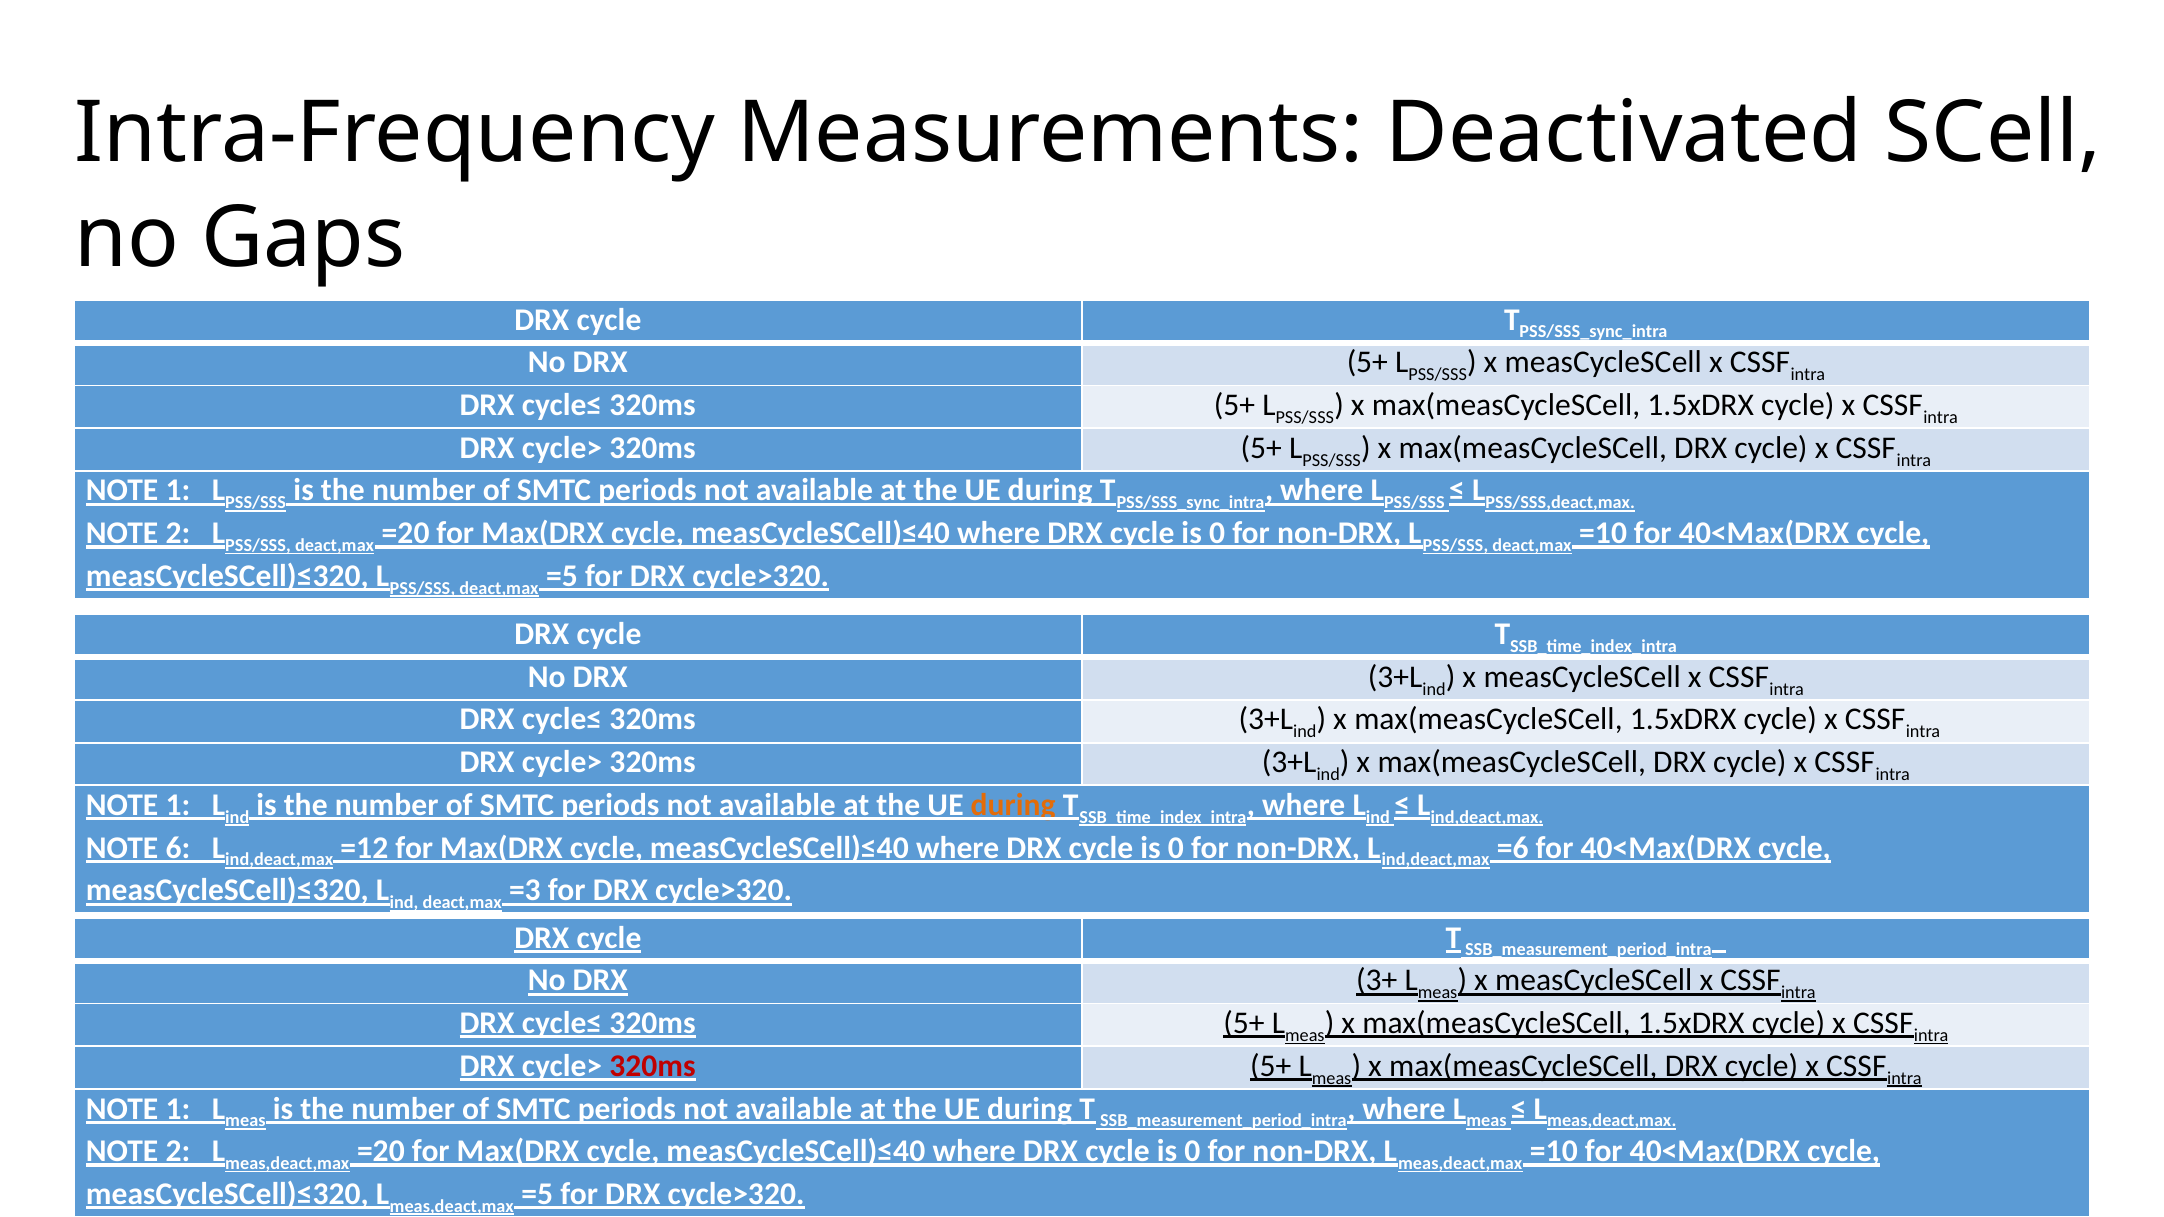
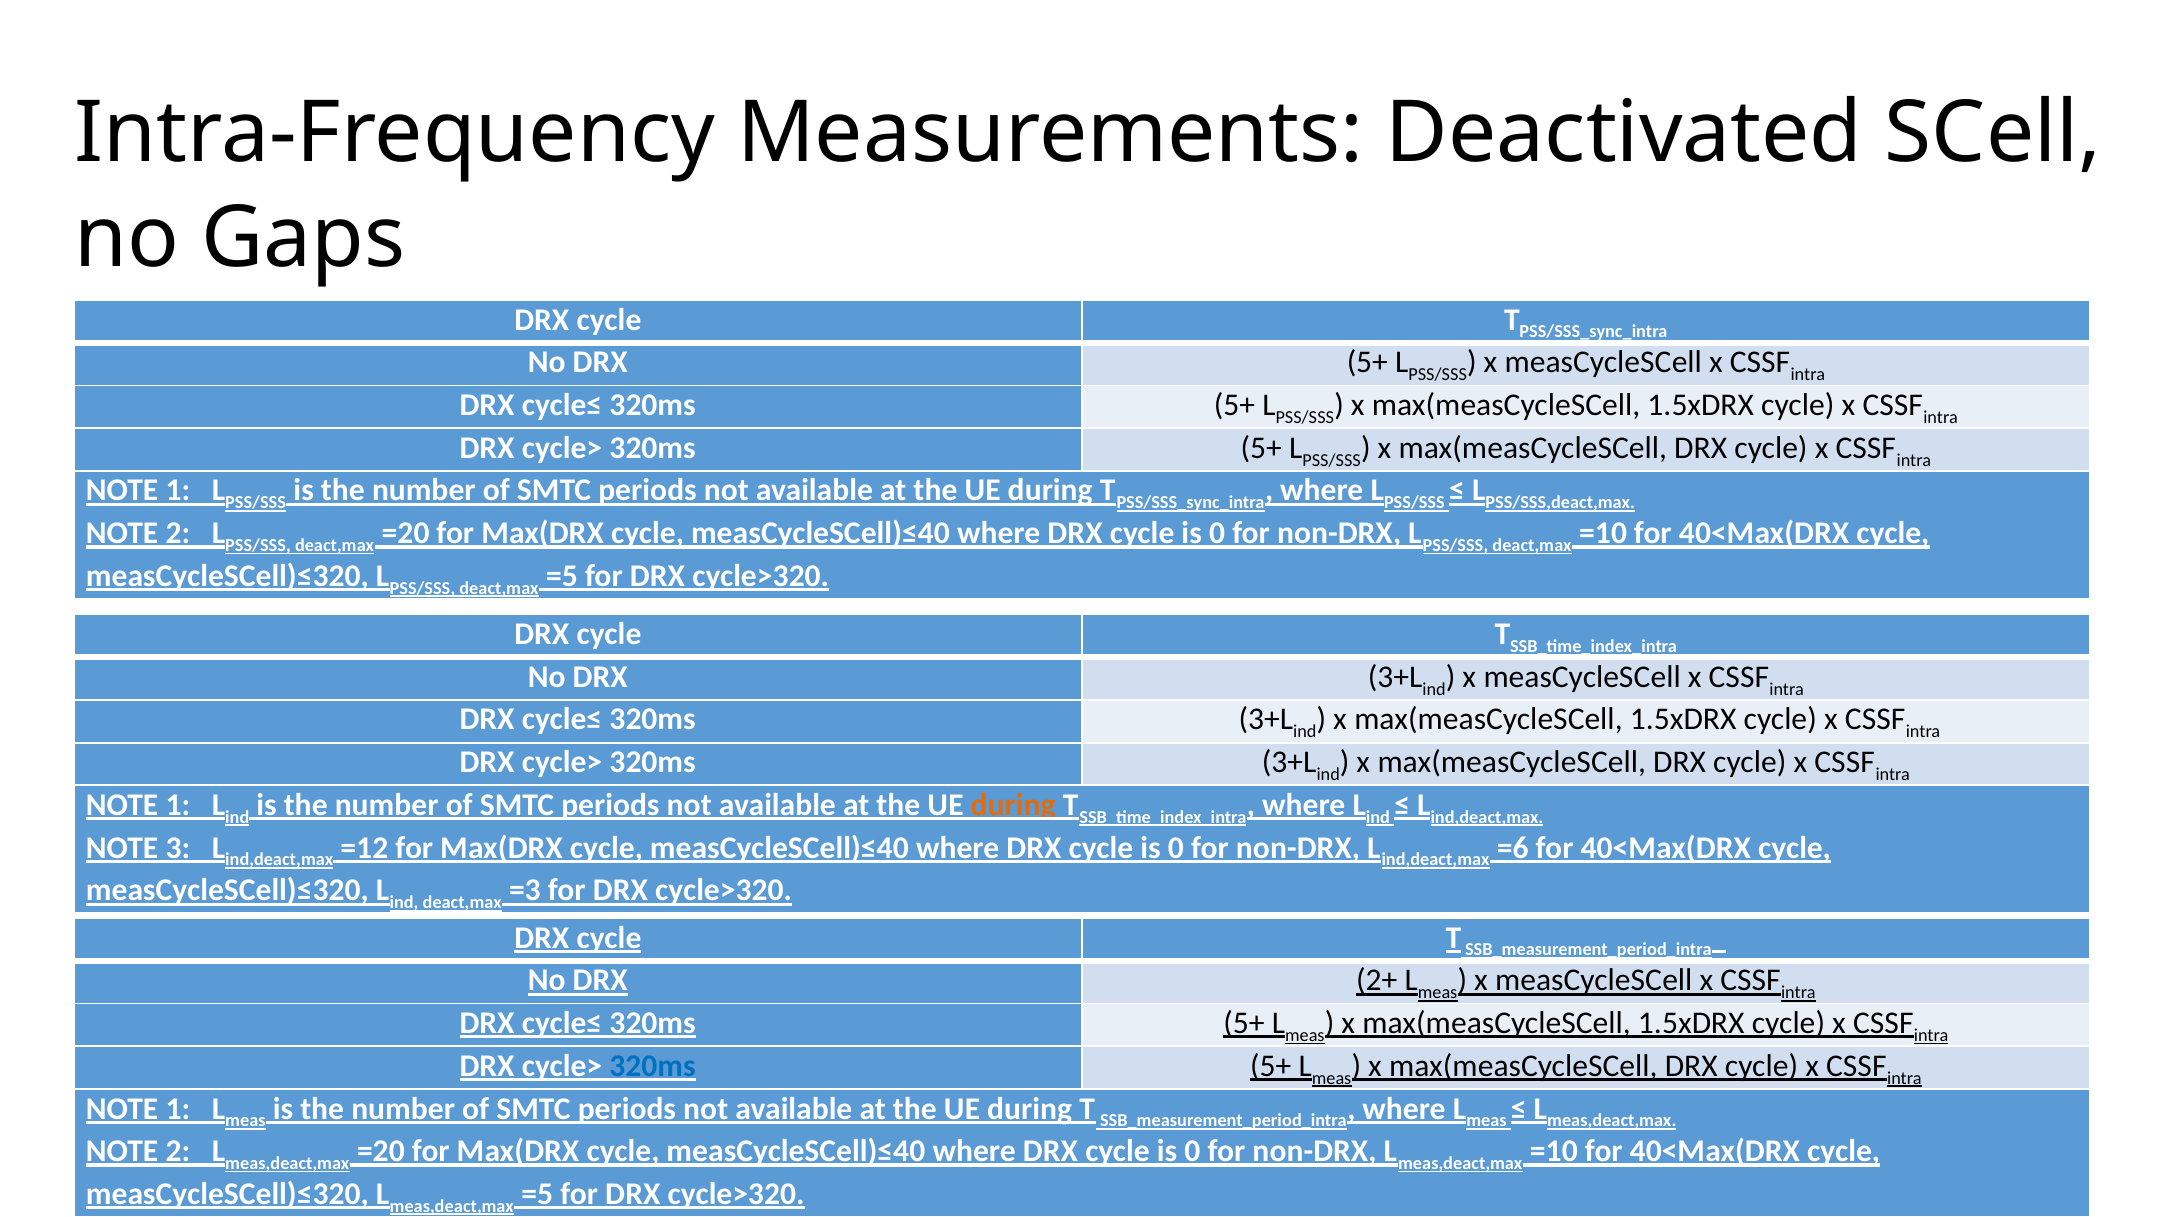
6: 6 -> 3 (178, 848)
3+: 3+ -> 2+ (1377, 981)
320ms colour: red -> blue (652, 1066)
